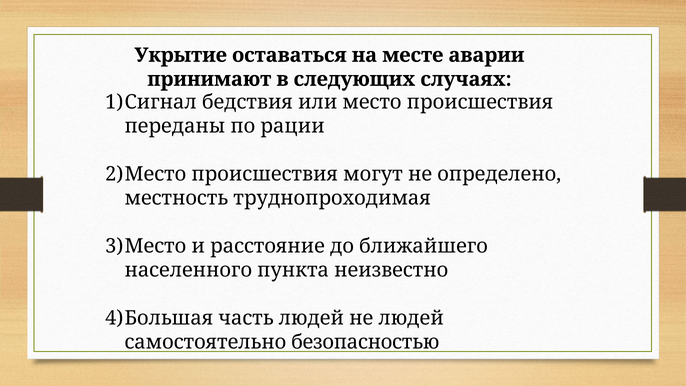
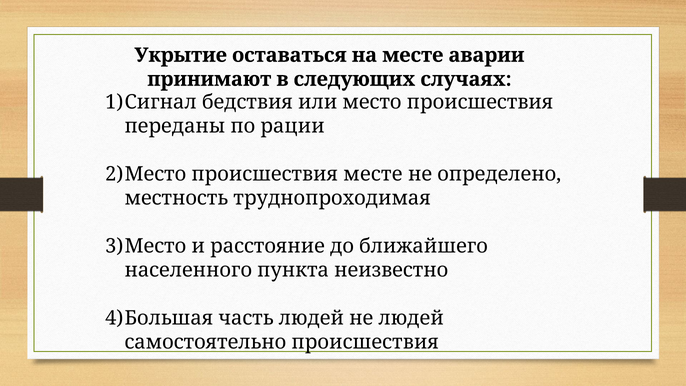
происшествия могут: могут -> месте (373, 174)
самостоятельно безопасностью: безопасностью -> происшествия (365, 342)
